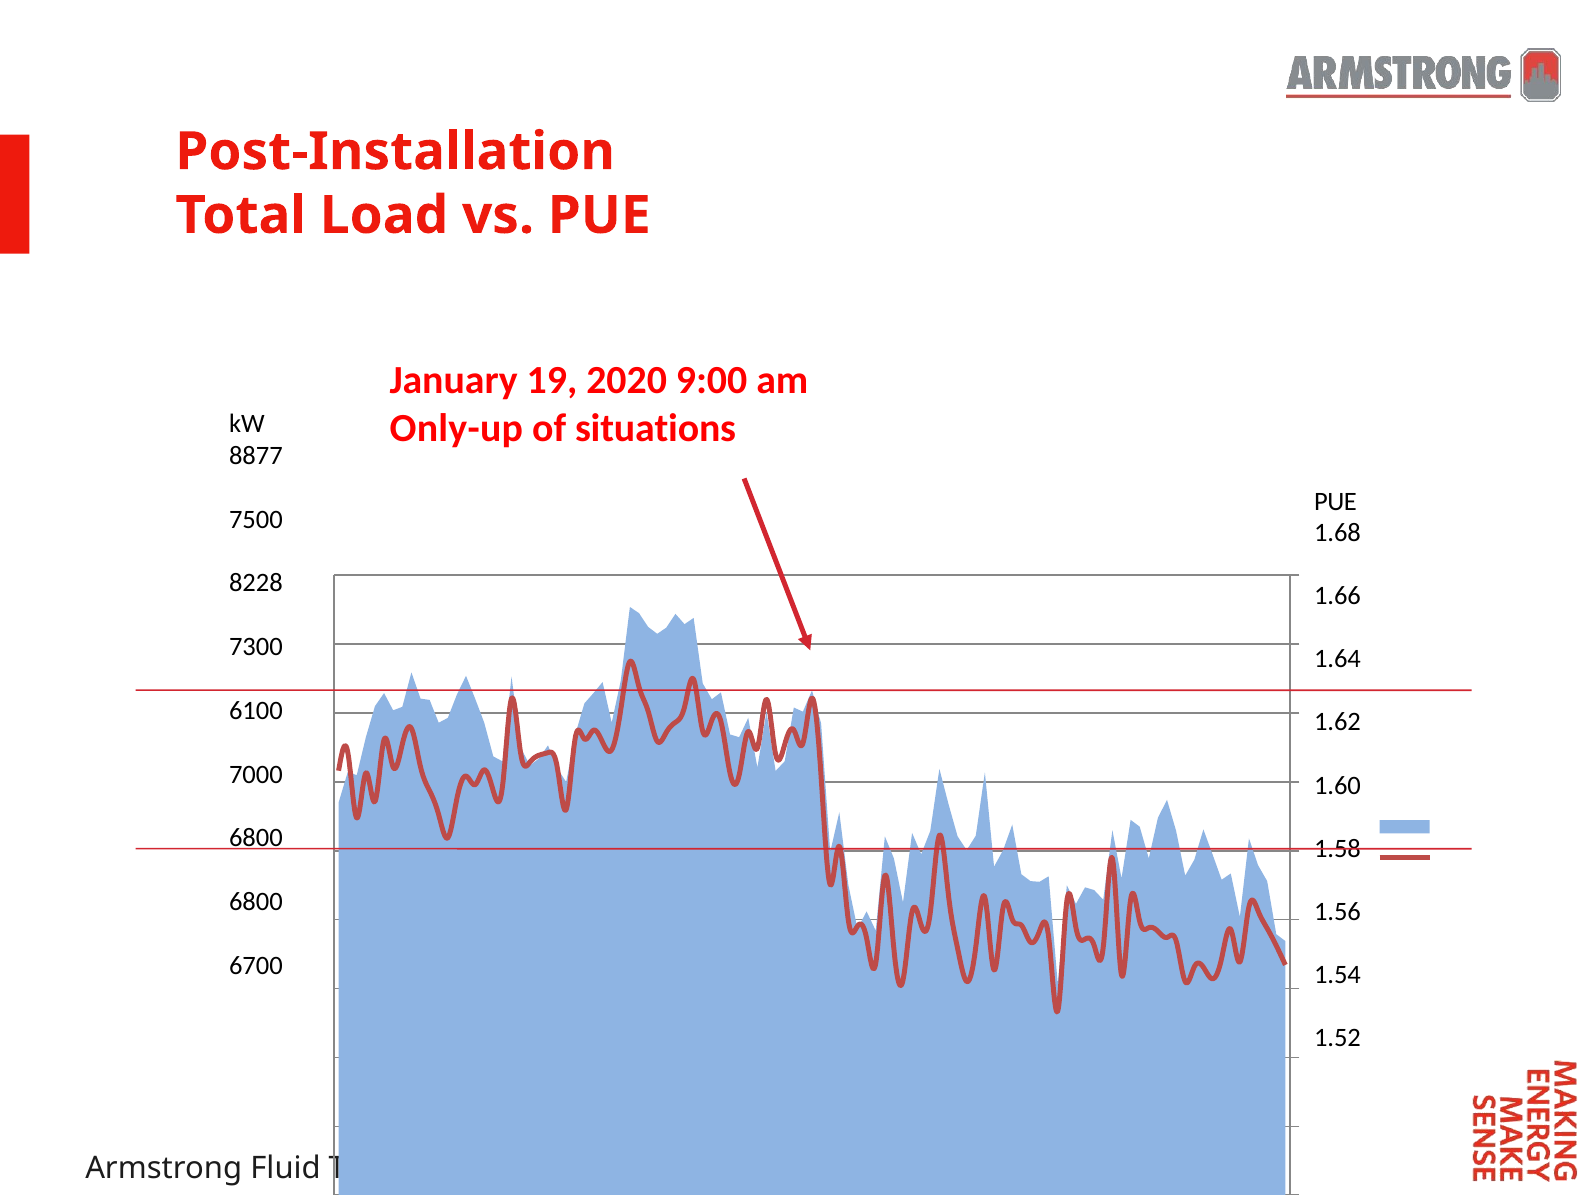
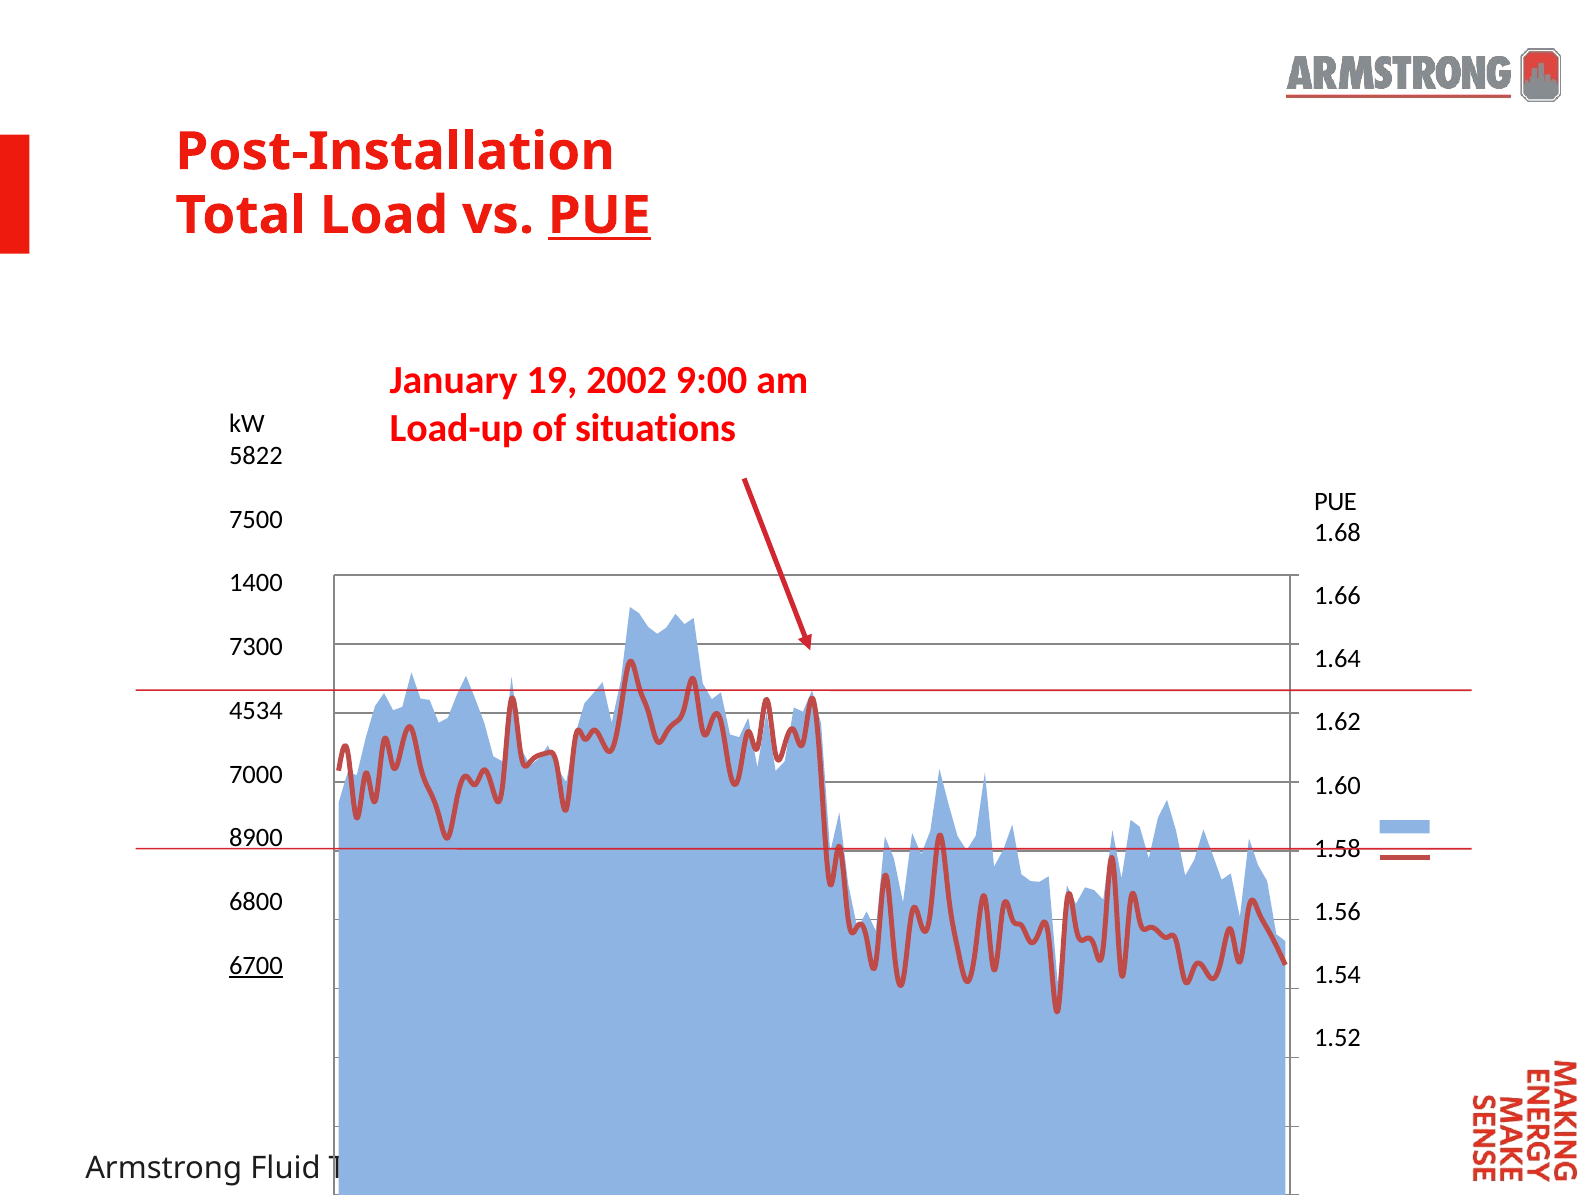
PUE underline: none -> present (599, 216)
2020: 2020 -> 2002 (627, 381)
Only-up: Only-up -> Load-up (456, 429)
8877: 8877 -> 5822 (256, 456)
8228: 8228 -> 1400 (256, 583)
6100: 6100 -> 4534 (256, 711)
6800: 6800 -> 8900 (256, 839)
6700 underline: none -> present (256, 966)
